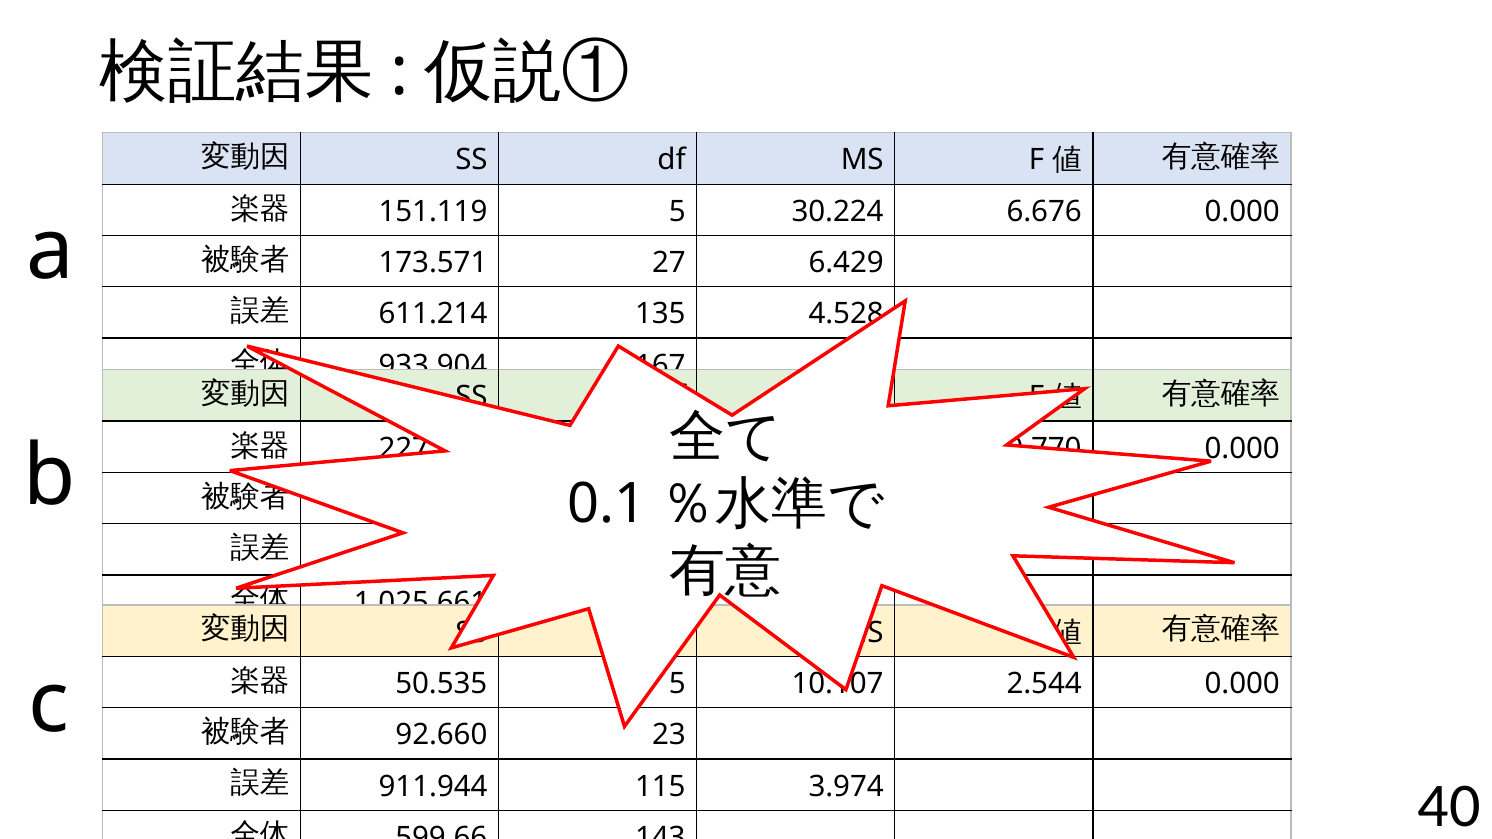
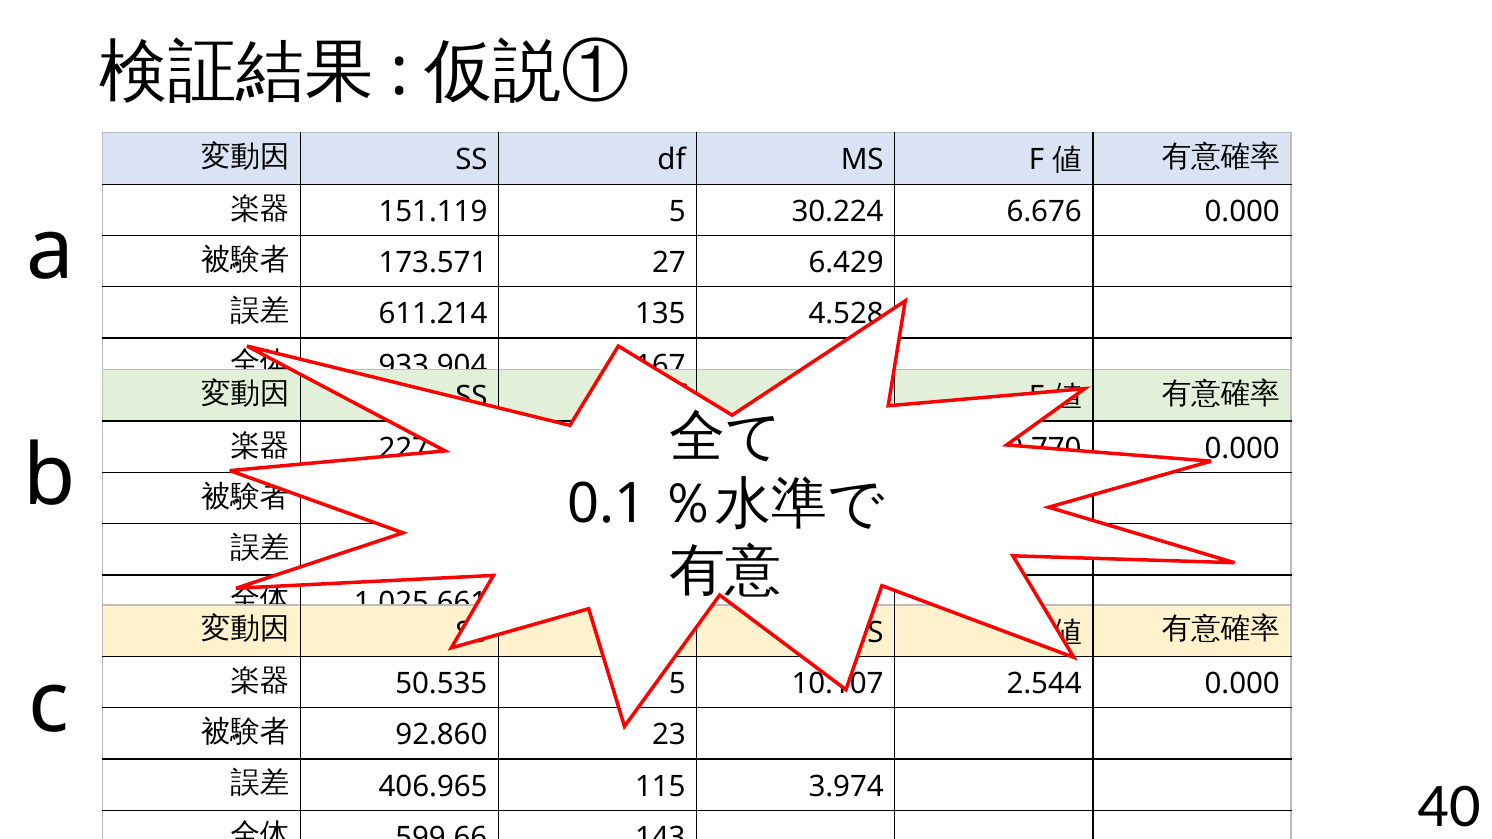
92.660: 92.660 -> 92.860 (441, 735)
911.944: 911.944 -> 406.965 (433, 787)
